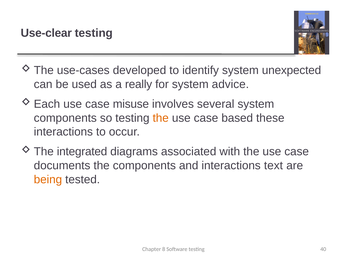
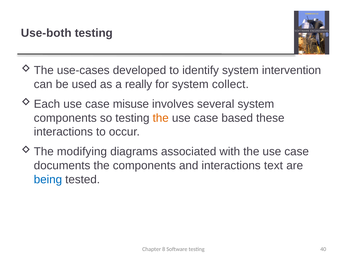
Use-clear: Use-clear -> Use-both (46, 33)
unexpected: unexpected -> intervention (292, 70)
advice: advice -> collect (230, 84)
integrated: integrated -> modifying (82, 151)
being colour: orange -> blue (48, 179)
